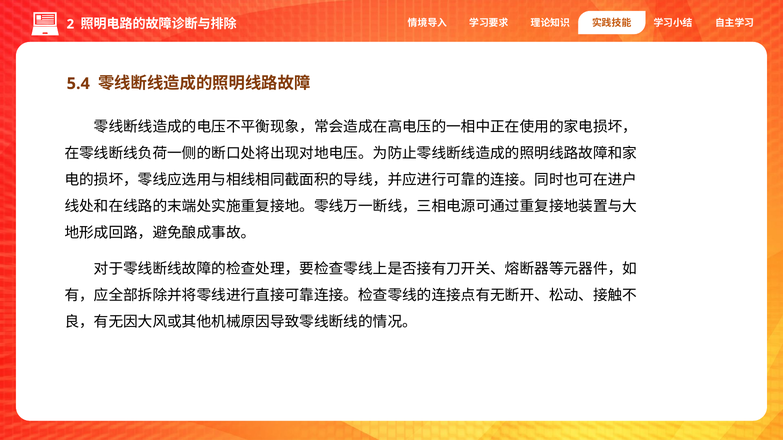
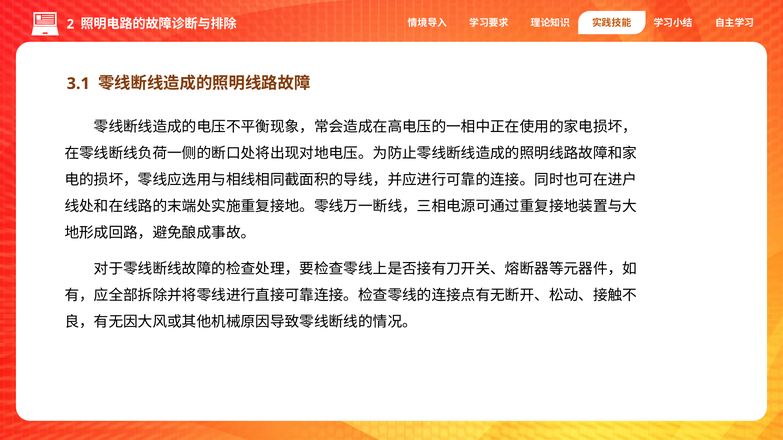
5.4: 5.4 -> 3.1 (78, 84)
